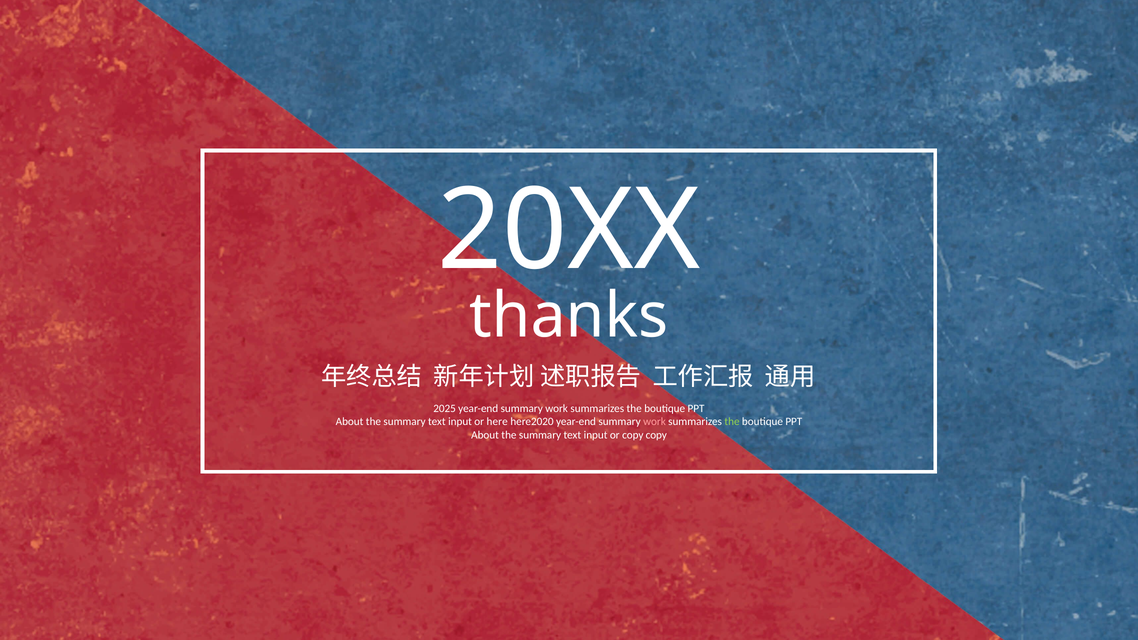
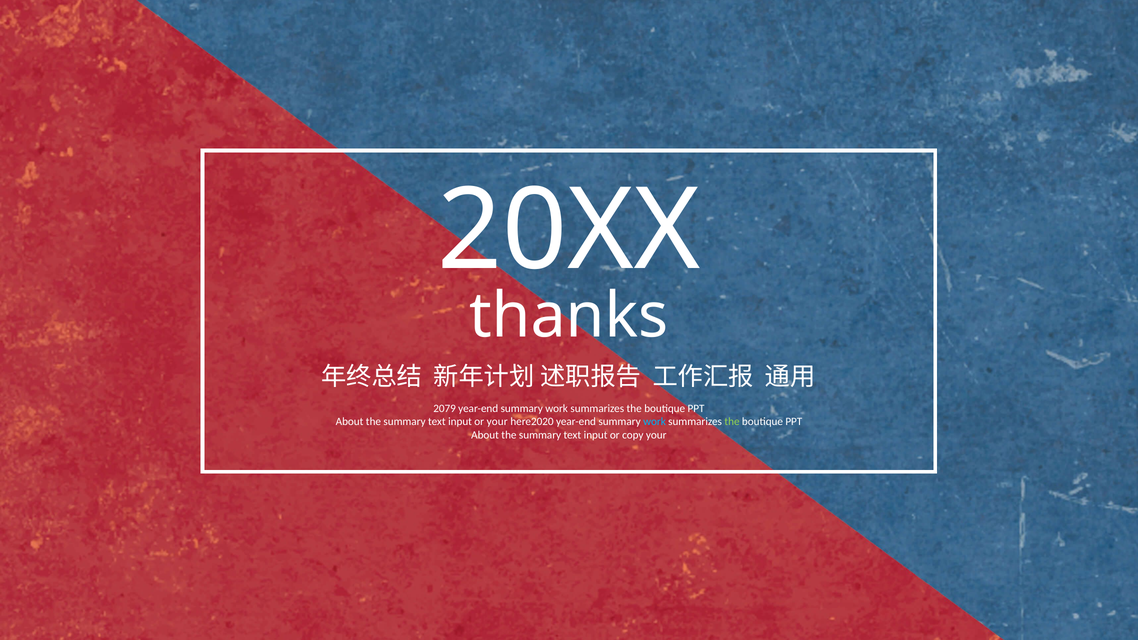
2025: 2025 -> 2079 (445, 409)
or here: here -> your (497, 422)
work colour: pink -> light blue (655, 422)
copy copy: copy -> your (656, 435)
